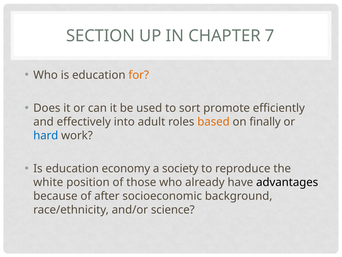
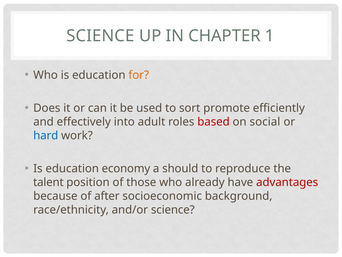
SECTION: SECTION -> SCIENCE (100, 36)
7: 7 -> 1 (270, 36)
based colour: orange -> red (214, 122)
finally: finally -> social (265, 122)
society: society -> should (180, 168)
white: white -> talent (48, 182)
advantages colour: black -> red (287, 182)
